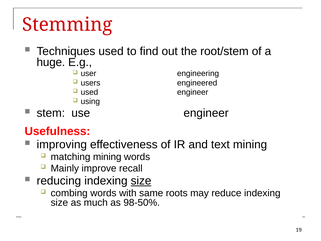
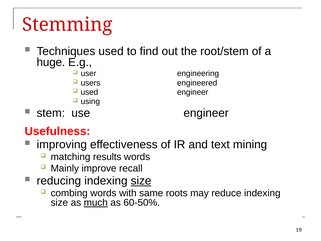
matching mining: mining -> results (107, 157)
much underline: none -> present (96, 202)
98-50%: 98-50% -> 60-50% (142, 202)
